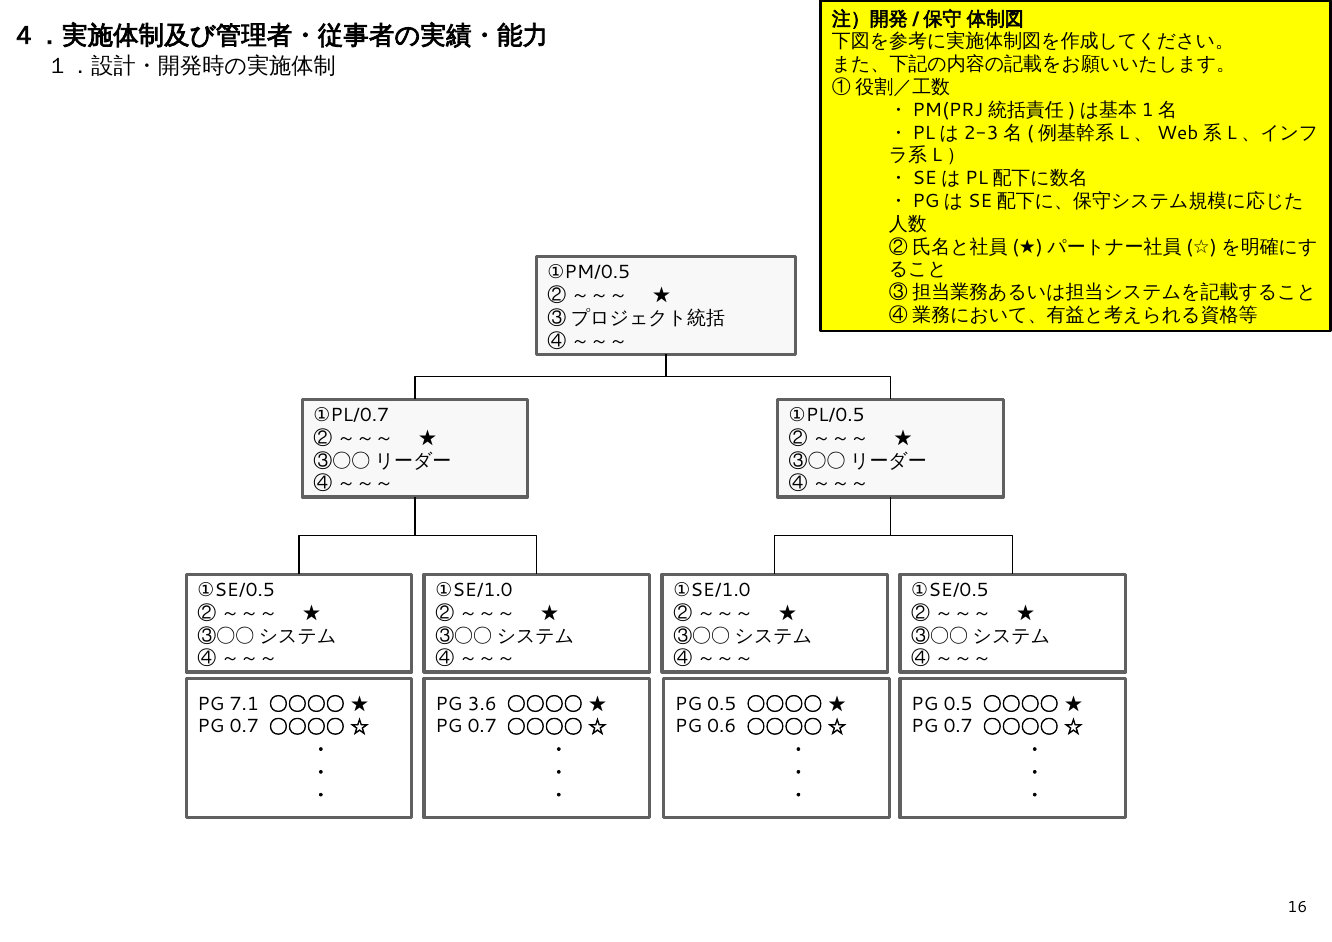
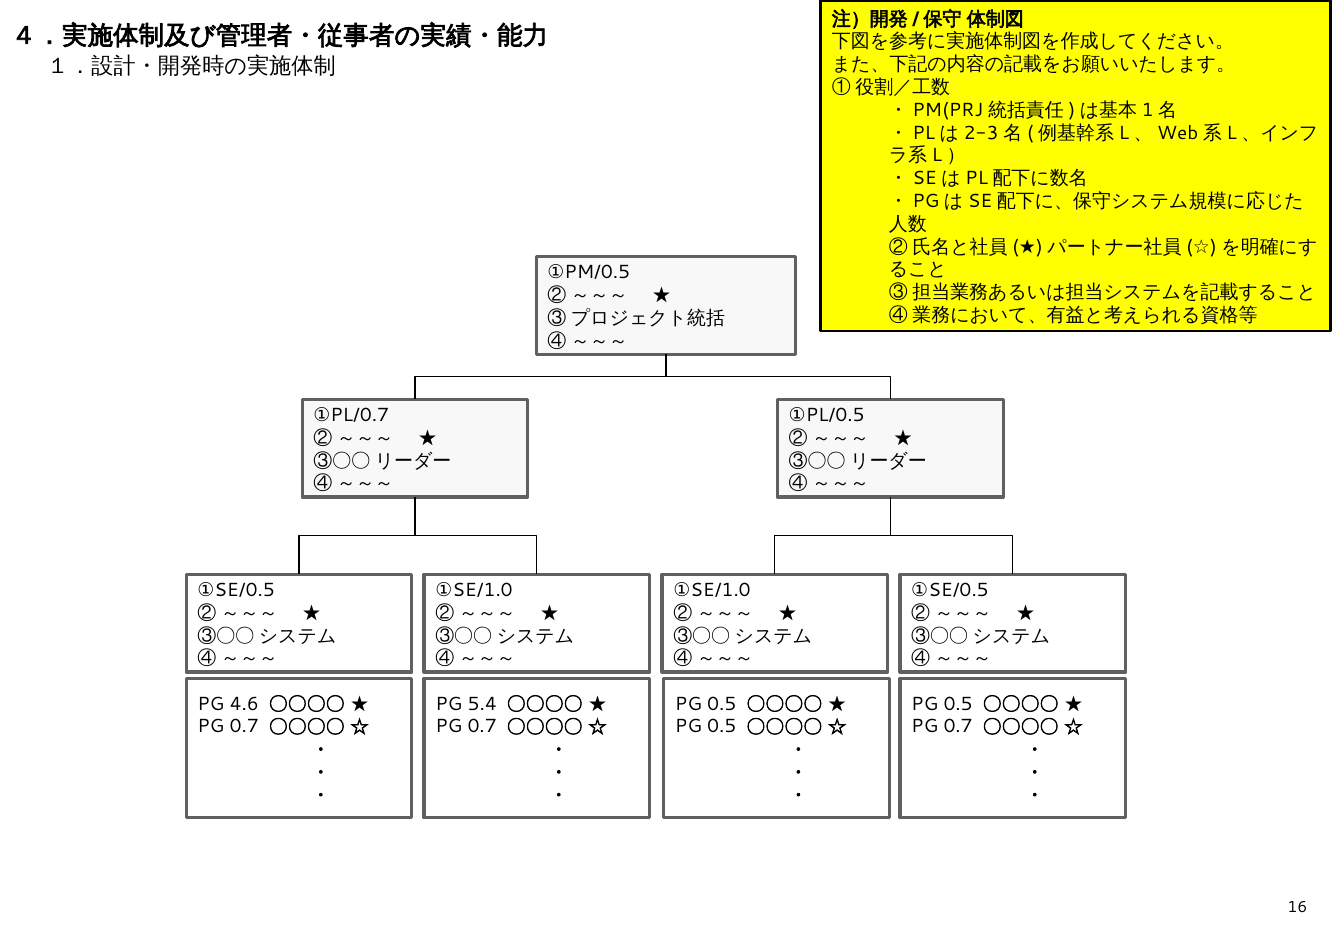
7.1: 7.1 -> 4.6 (244, 704)
3.6: 3.6 -> 5.4 (482, 704)
0.6: 0.6 -> 0.5 (722, 727)
